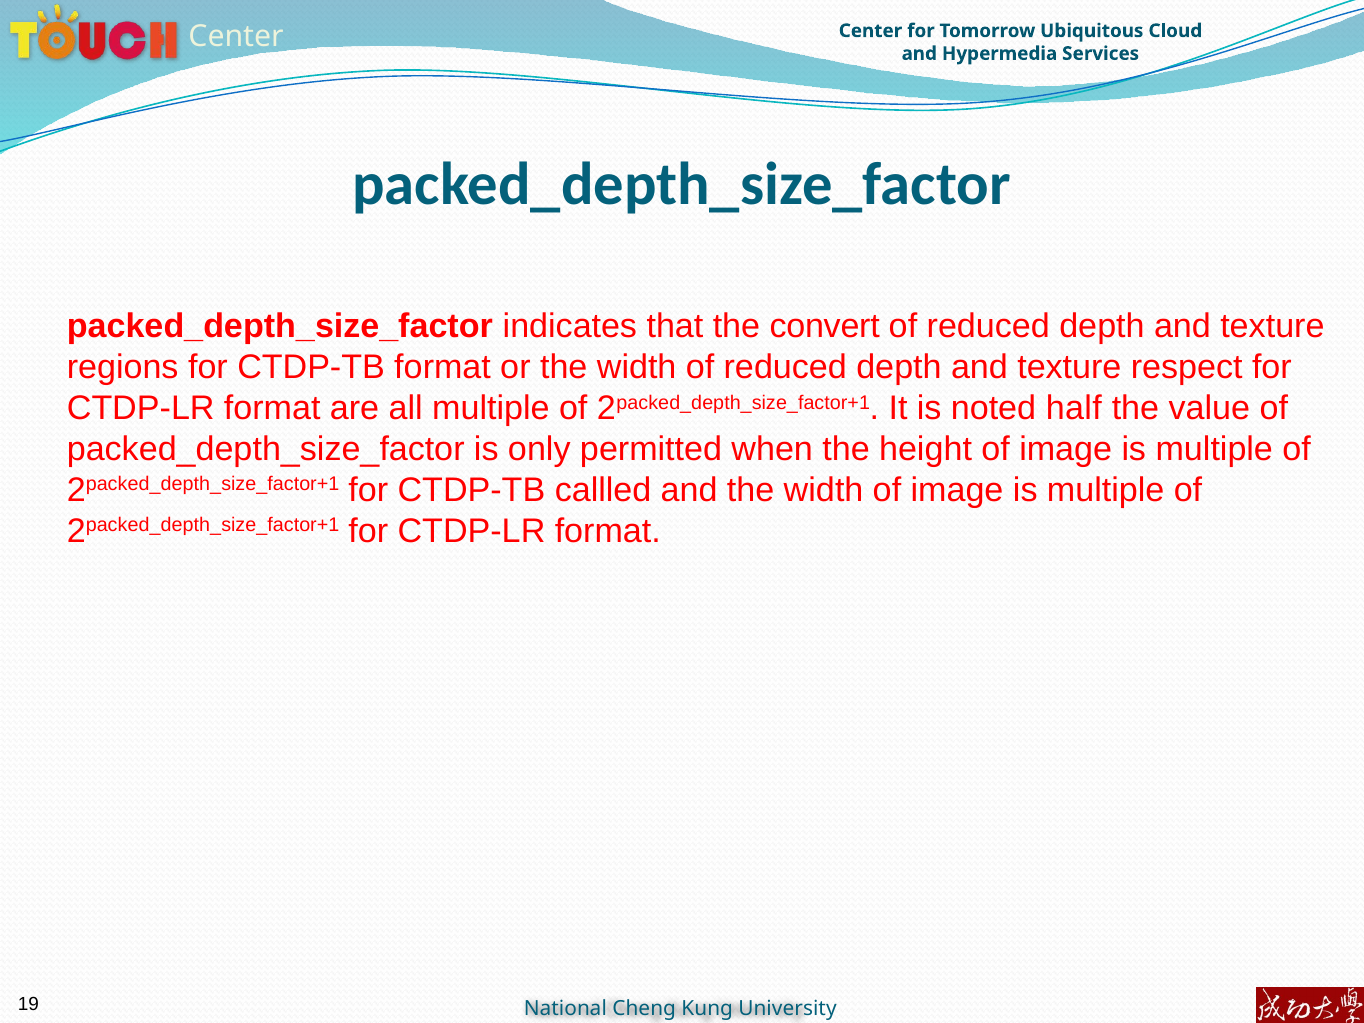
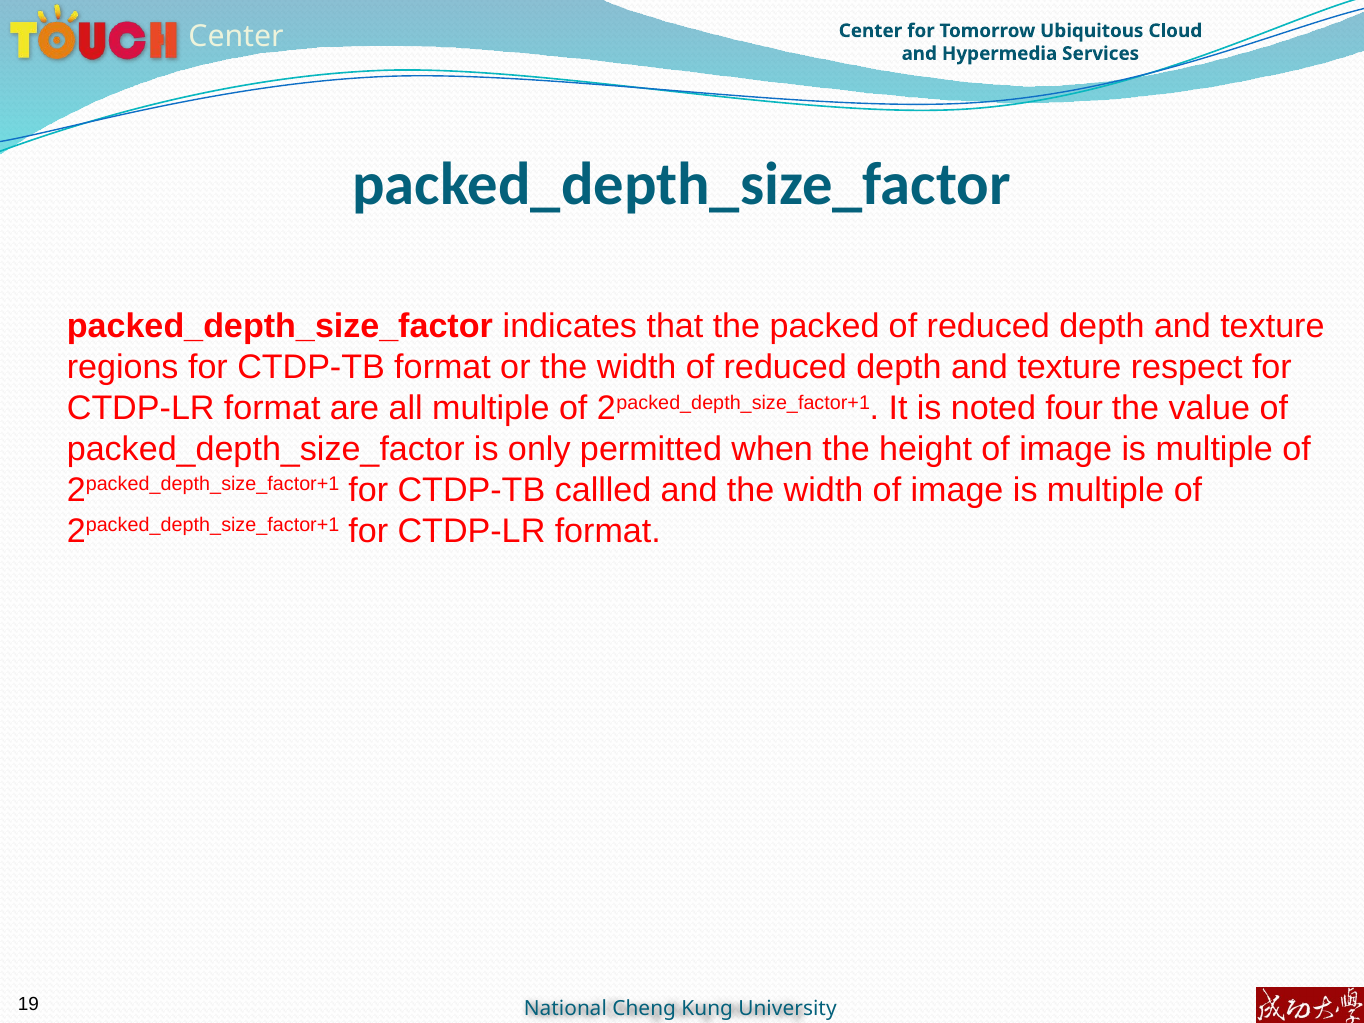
convert: convert -> packed (825, 326)
half: half -> four (1074, 408)
